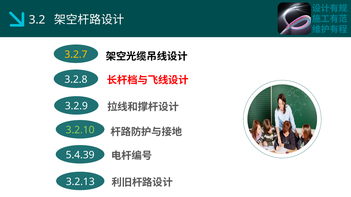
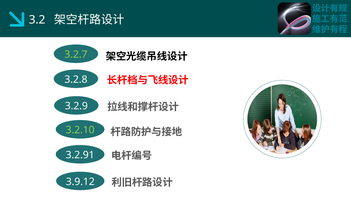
3.2.7 colour: yellow -> light green (76, 55)
5.4.39: 5.4.39 -> 3.2.91 (80, 155)
3.2.13: 3.2.13 -> 3.9.12 (80, 182)
